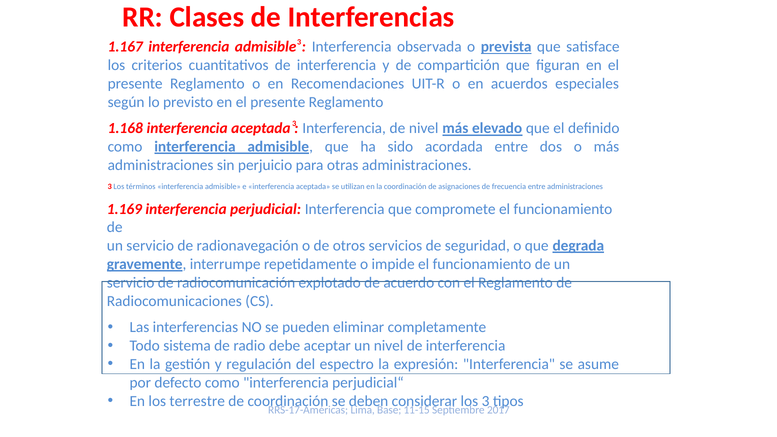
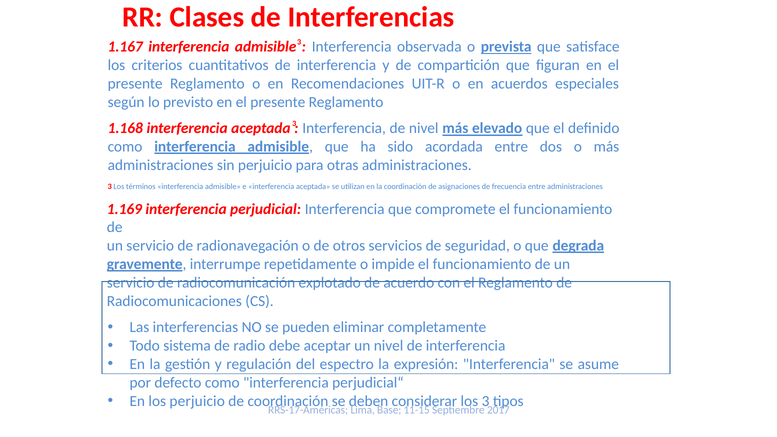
los terrestre: terrestre -> perjuicio (197, 401)
